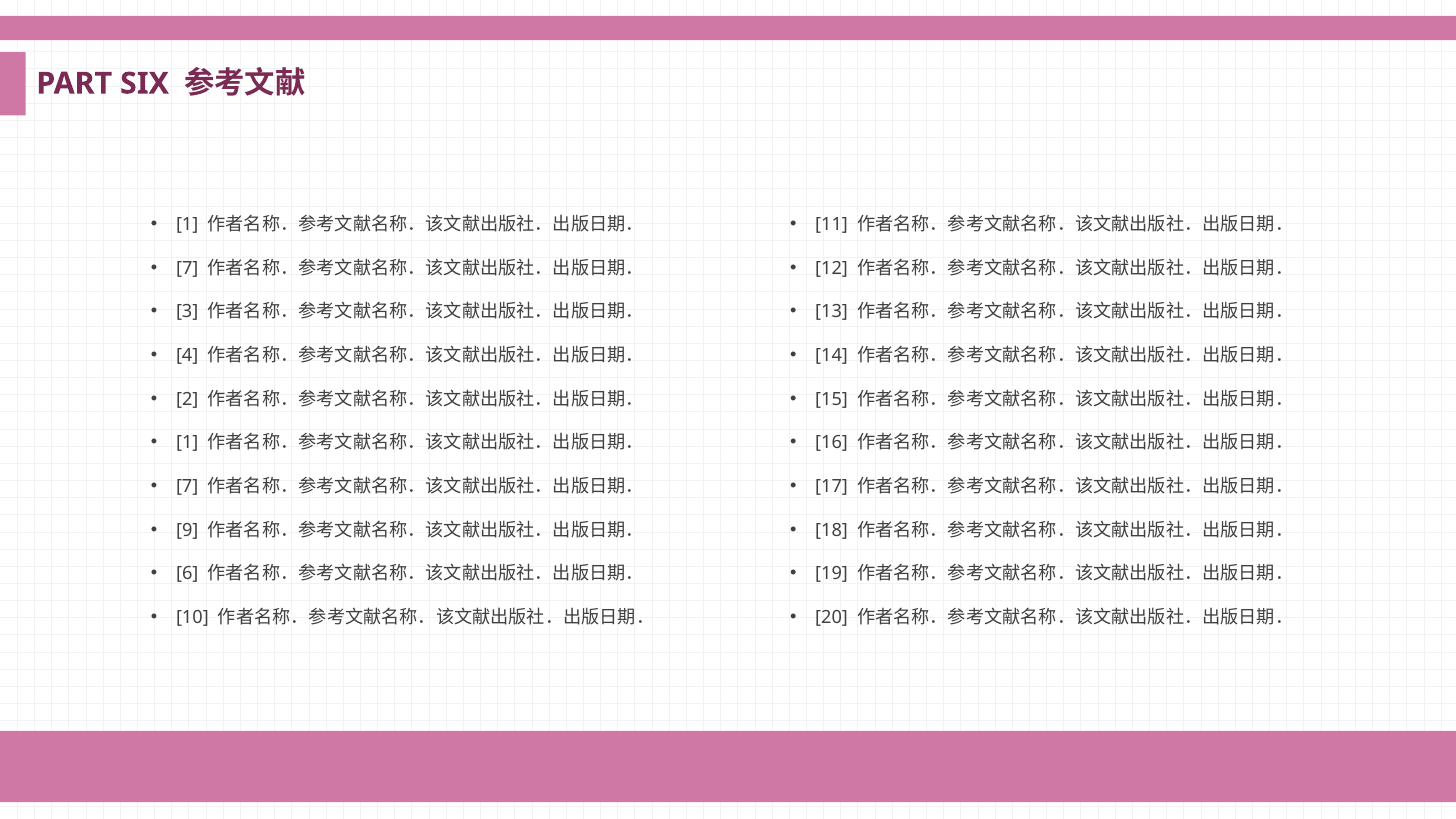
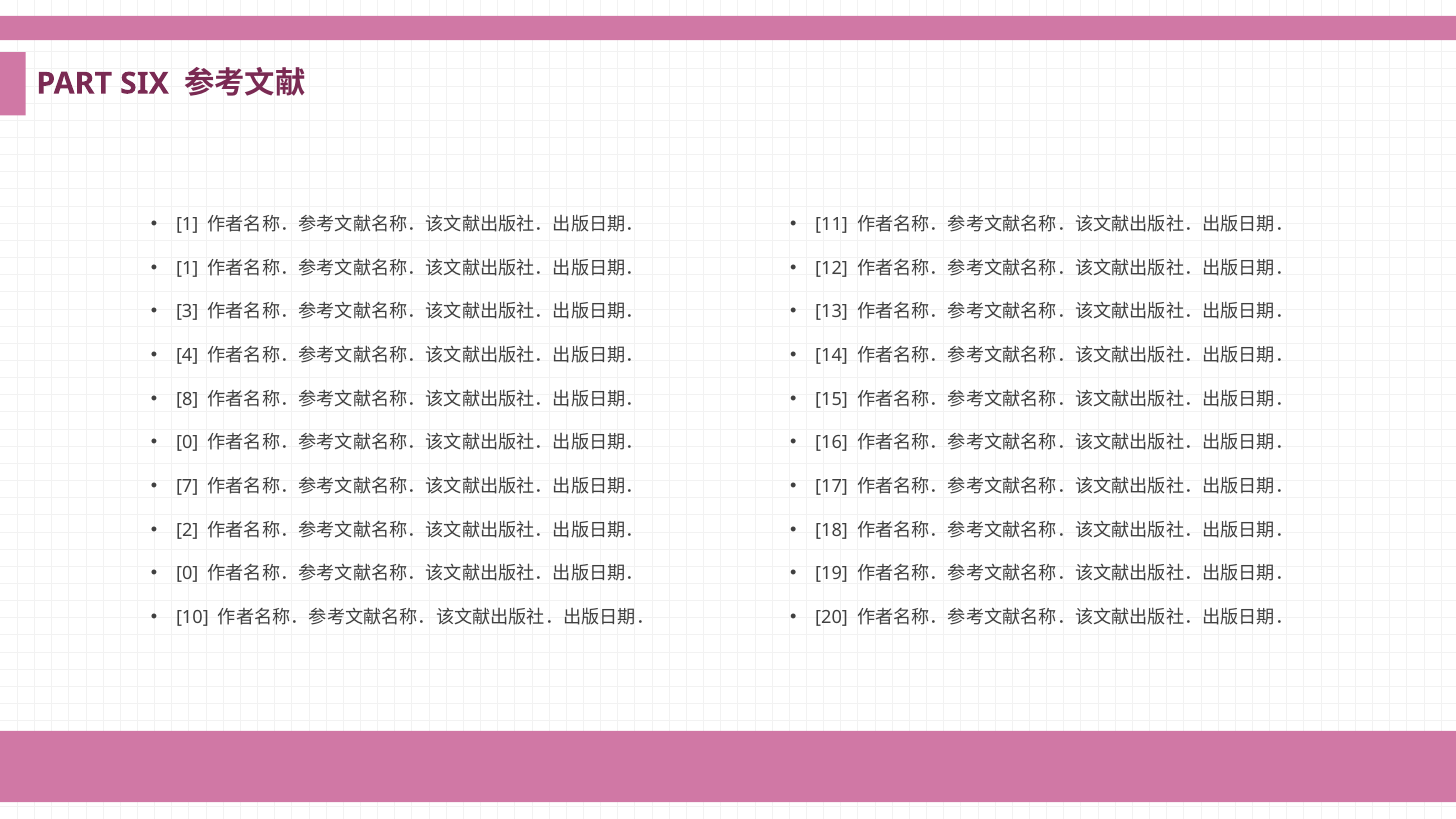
7: 7 -> 1 (187, 268)
2: 2 -> 8 (187, 399)
1: 1 -> 0 (187, 443)
9: 9 -> 2 (187, 530)
6: 6 -> 0 (187, 574)
